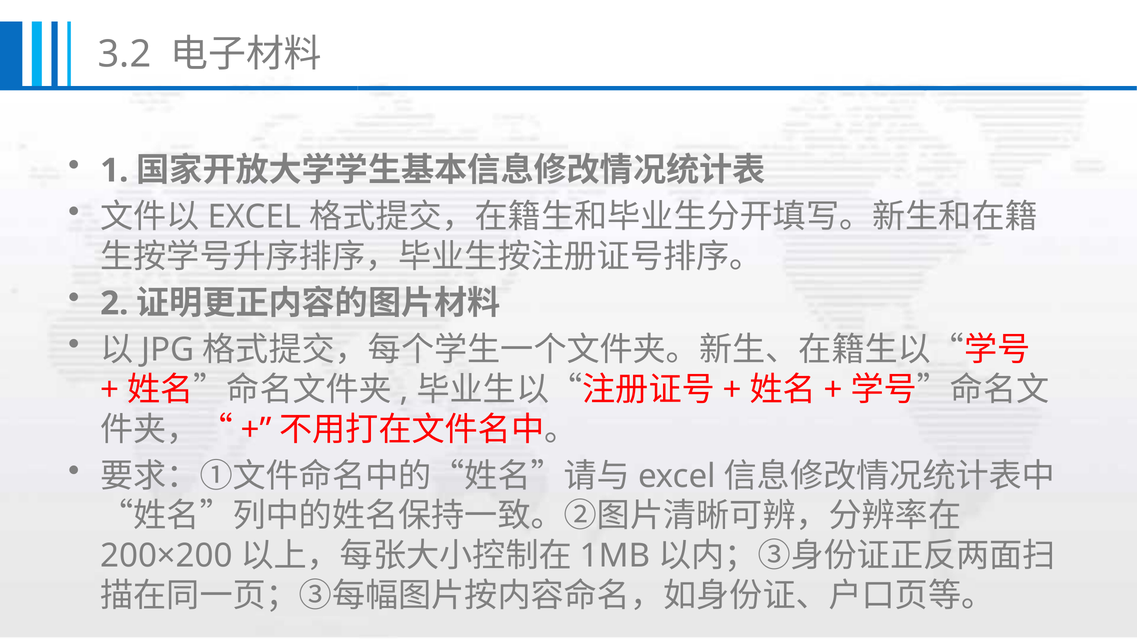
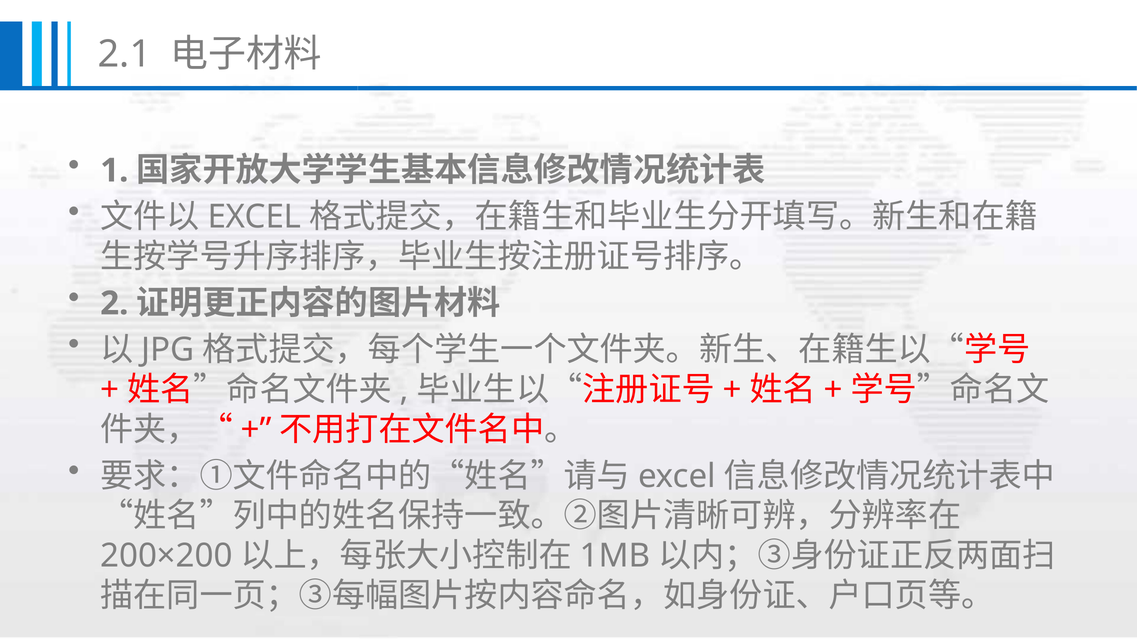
3.2: 3.2 -> 2.1 (125, 54)
